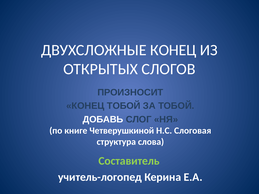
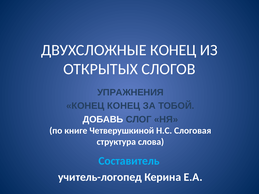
ПРОИЗНОСИТ: ПРОИЗНОСИТ -> УПРАЖНЕНИЯ (130, 92)
КОНЕЦ ТОБОЙ: ТОБОЙ -> КОНЕЦ (124, 106)
Составитель colour: light green -> light blue (129, 161)
